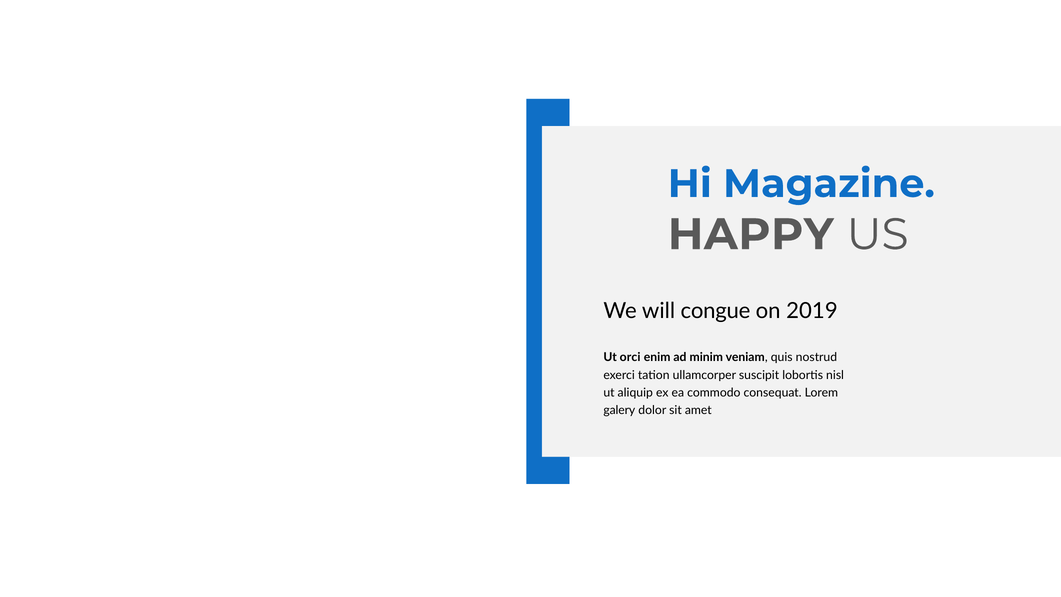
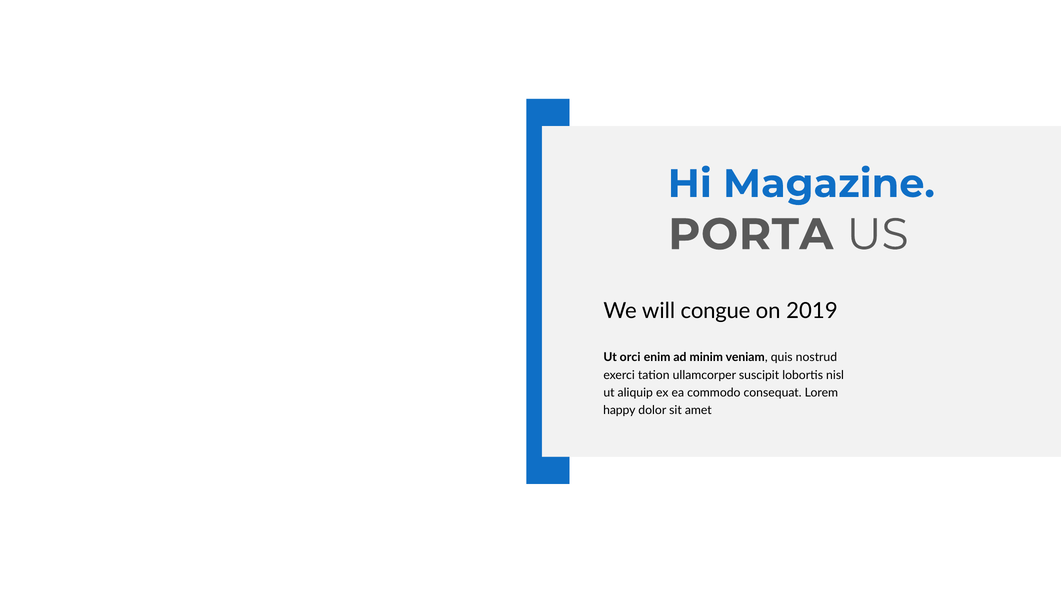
HAPPY: HAPPY -> PORTA (751, 235)
galery: galery -> happy (619, 410)
